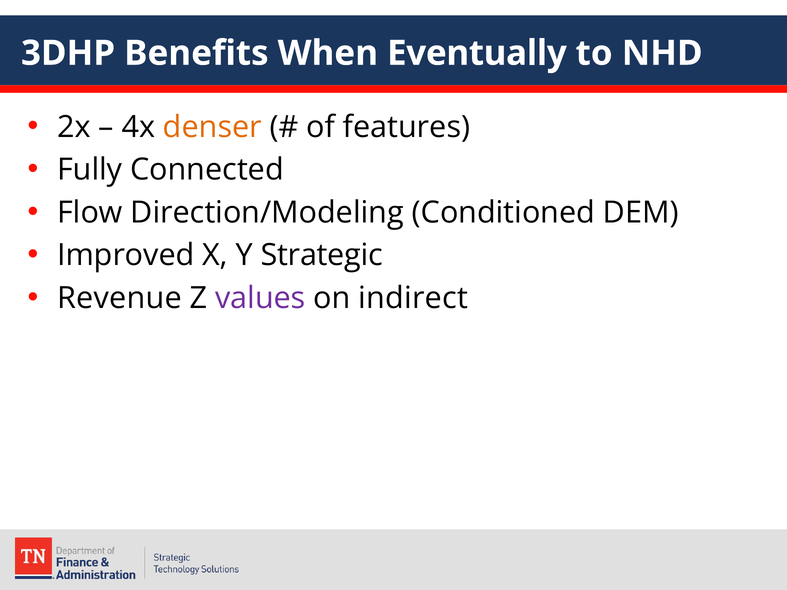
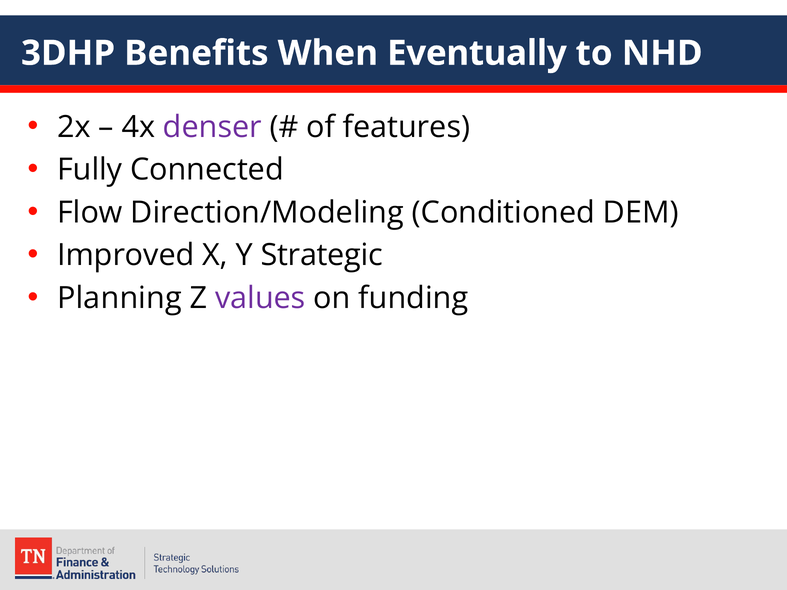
denser colour: orange -> purple (212, 127)
Revenue: Revenue -> Planning (119, 298)
indirect: indirect -> funding (413, 298)
